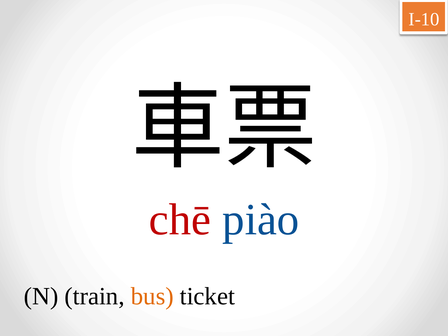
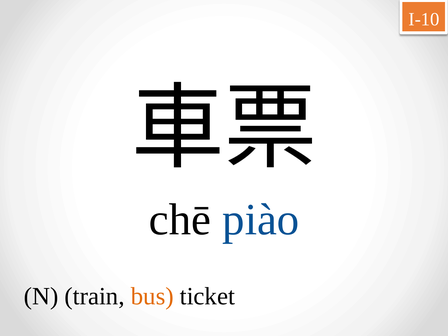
chē colour: red -> black (180, 220)
